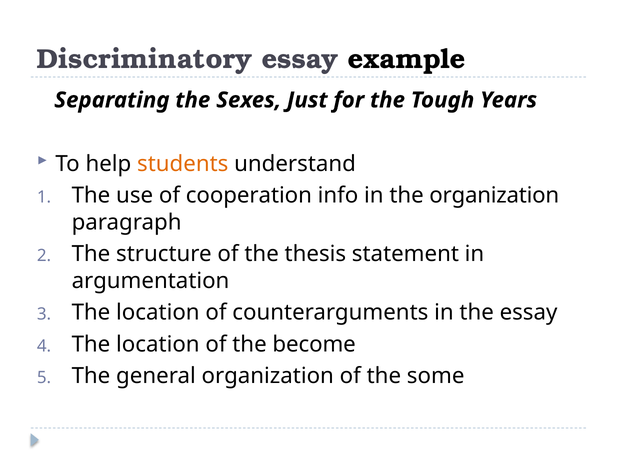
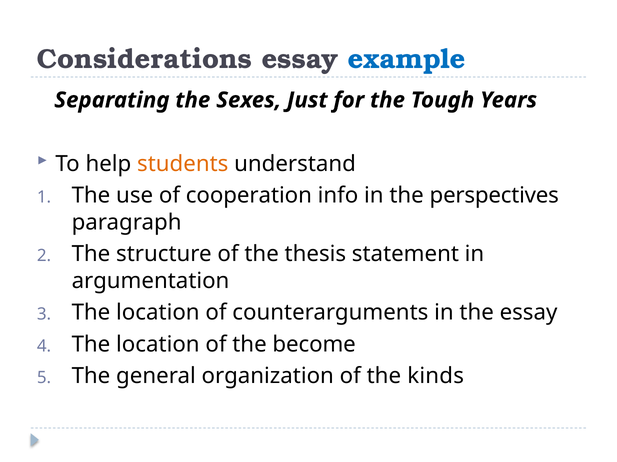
Discriminatory: Discriminatory -> Considerations (145, 60)
example colour: black -> blue (407, 60)
the organization: organization -> perspectives (494, 196)
some: some -> kinds (436, 377)
